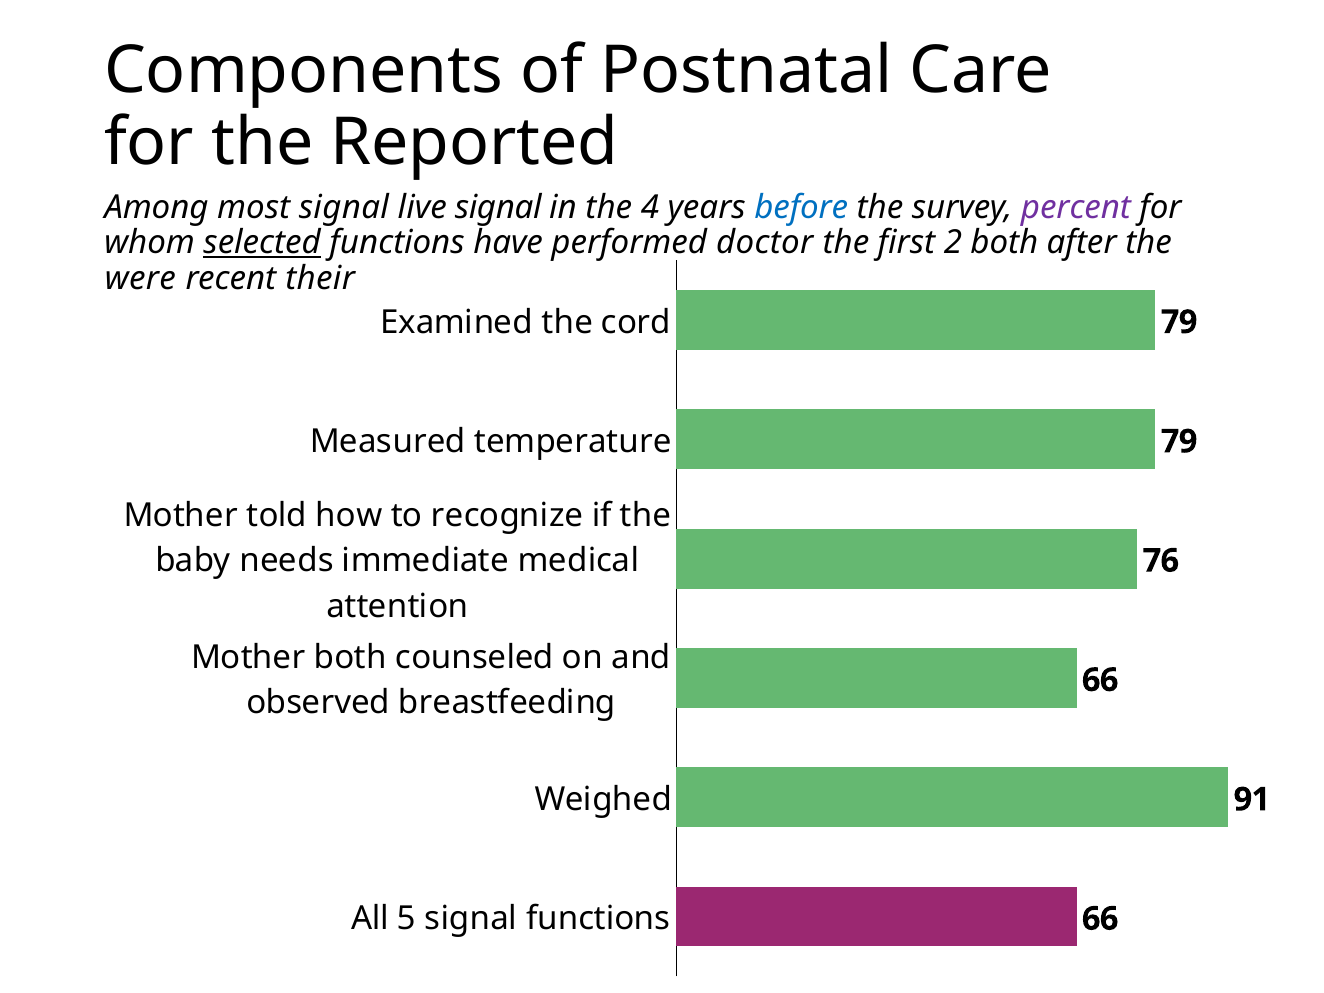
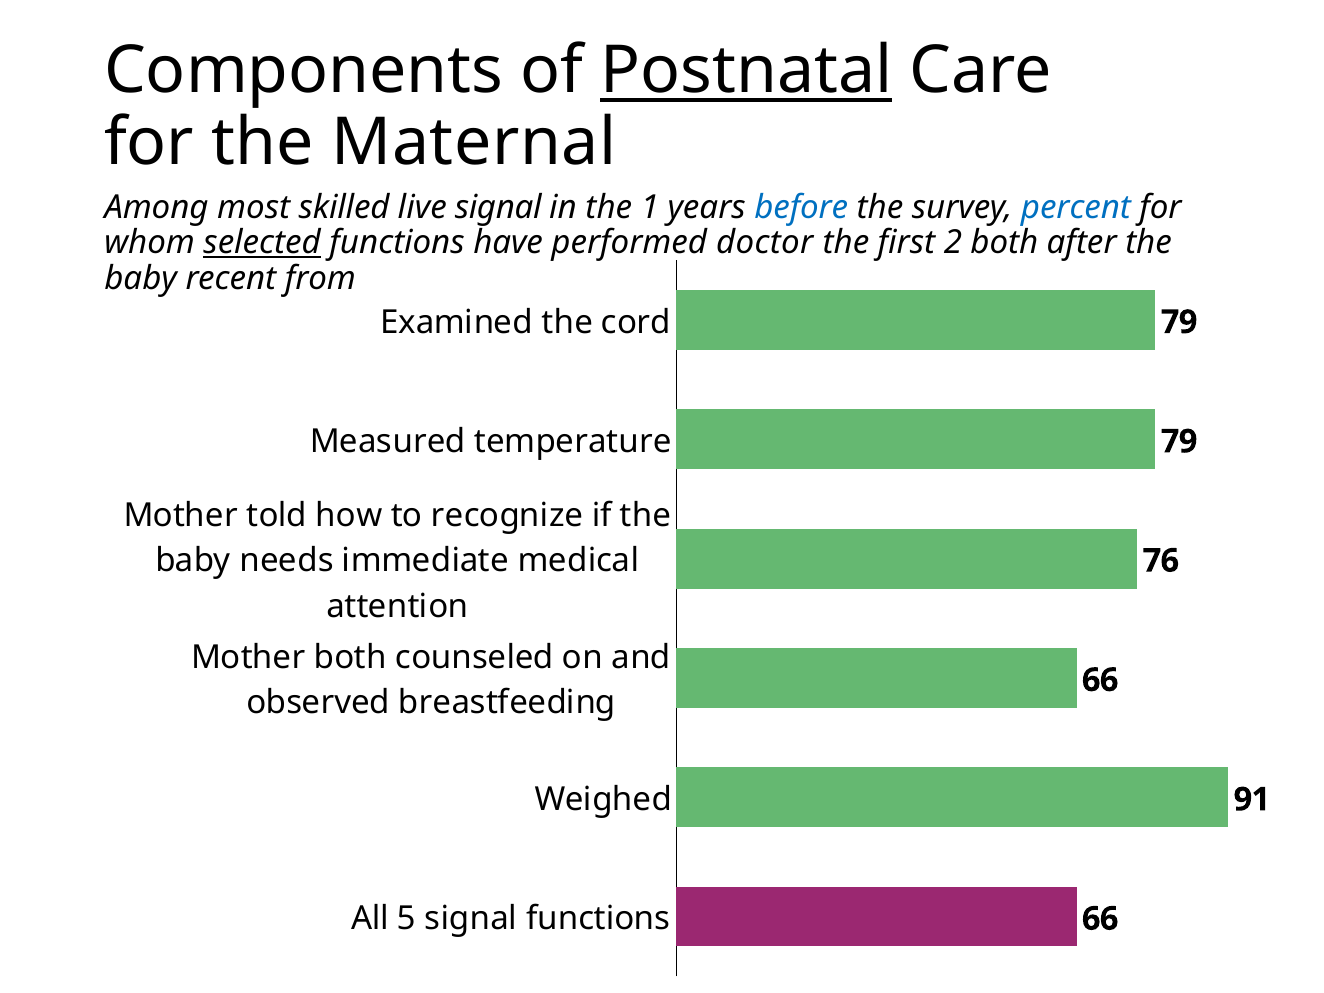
Postnatal underline: none -> present (746, 71)
Reported: Reported -> Maternal (474, 143)
most signal: signal -> skilled (344, 207)
4: 4 -> 1 (650, 207)
percent colour: purple -> blue (1076, 207)
were: were -> baby (141, 279)
their: their -> from (320, 279)
